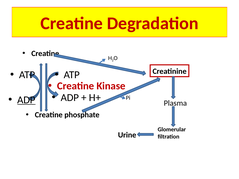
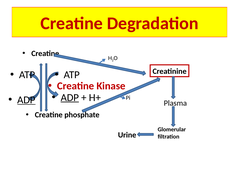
ADP underline: none -> present (70, 98)
